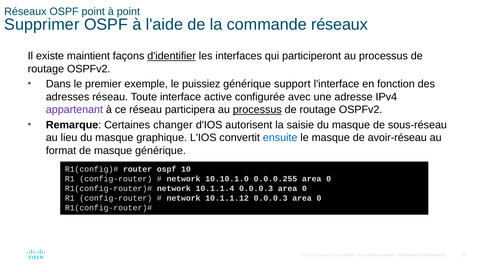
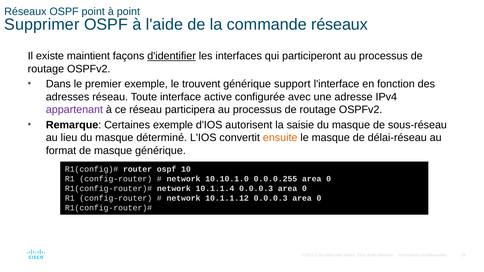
puissiez: puissiez -> trouvent (201, 84)
processus underline: present -> none (257, 110)
Certaines changer: changer -> exemple (173, 125)
graphique: graphique -> déterminé (162, 138)
ensuite colour: blue -> orange (280, 138)
avoir-réseau: avoir-réseau -> délai-réseau (397, 138)
